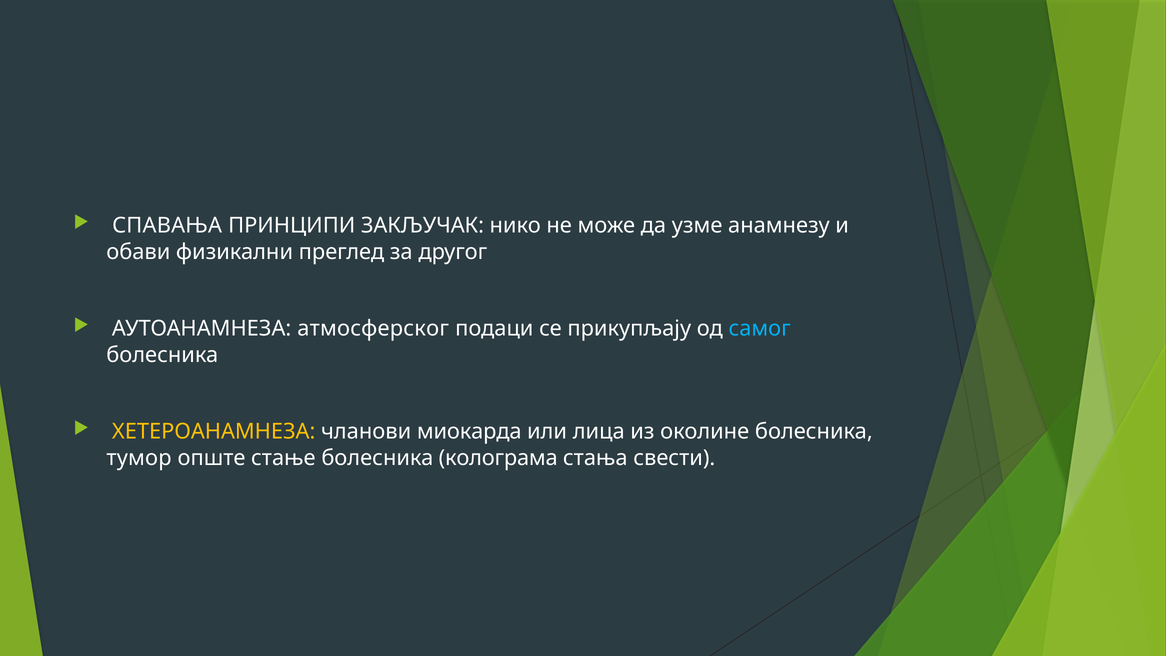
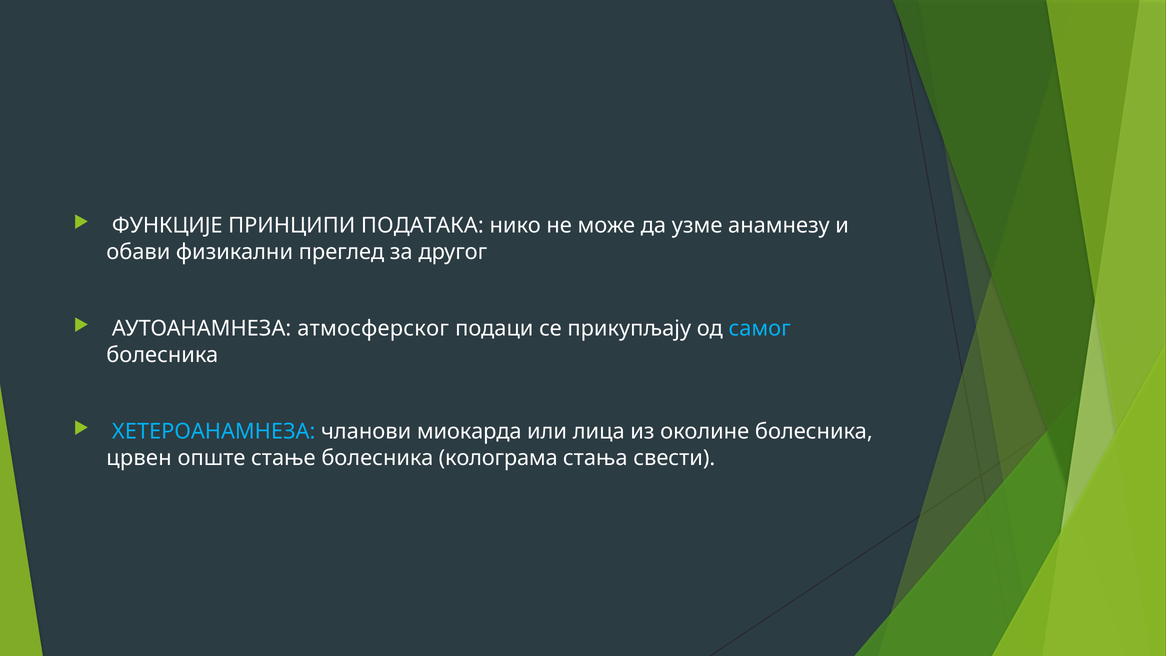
СПАВАЊА: СПАВАЊА -> ФУНКЦИЈЕ (167, 226)
ЗАКЉУЧАК: ЗАКЉУЧАК -> ПОДАТАКА (422, 226)
ХЕТЕРОАНАМНЕЗА colour: yellow -> light blue (214, 432)
тумор: тумор -> црвен (139, 458)
